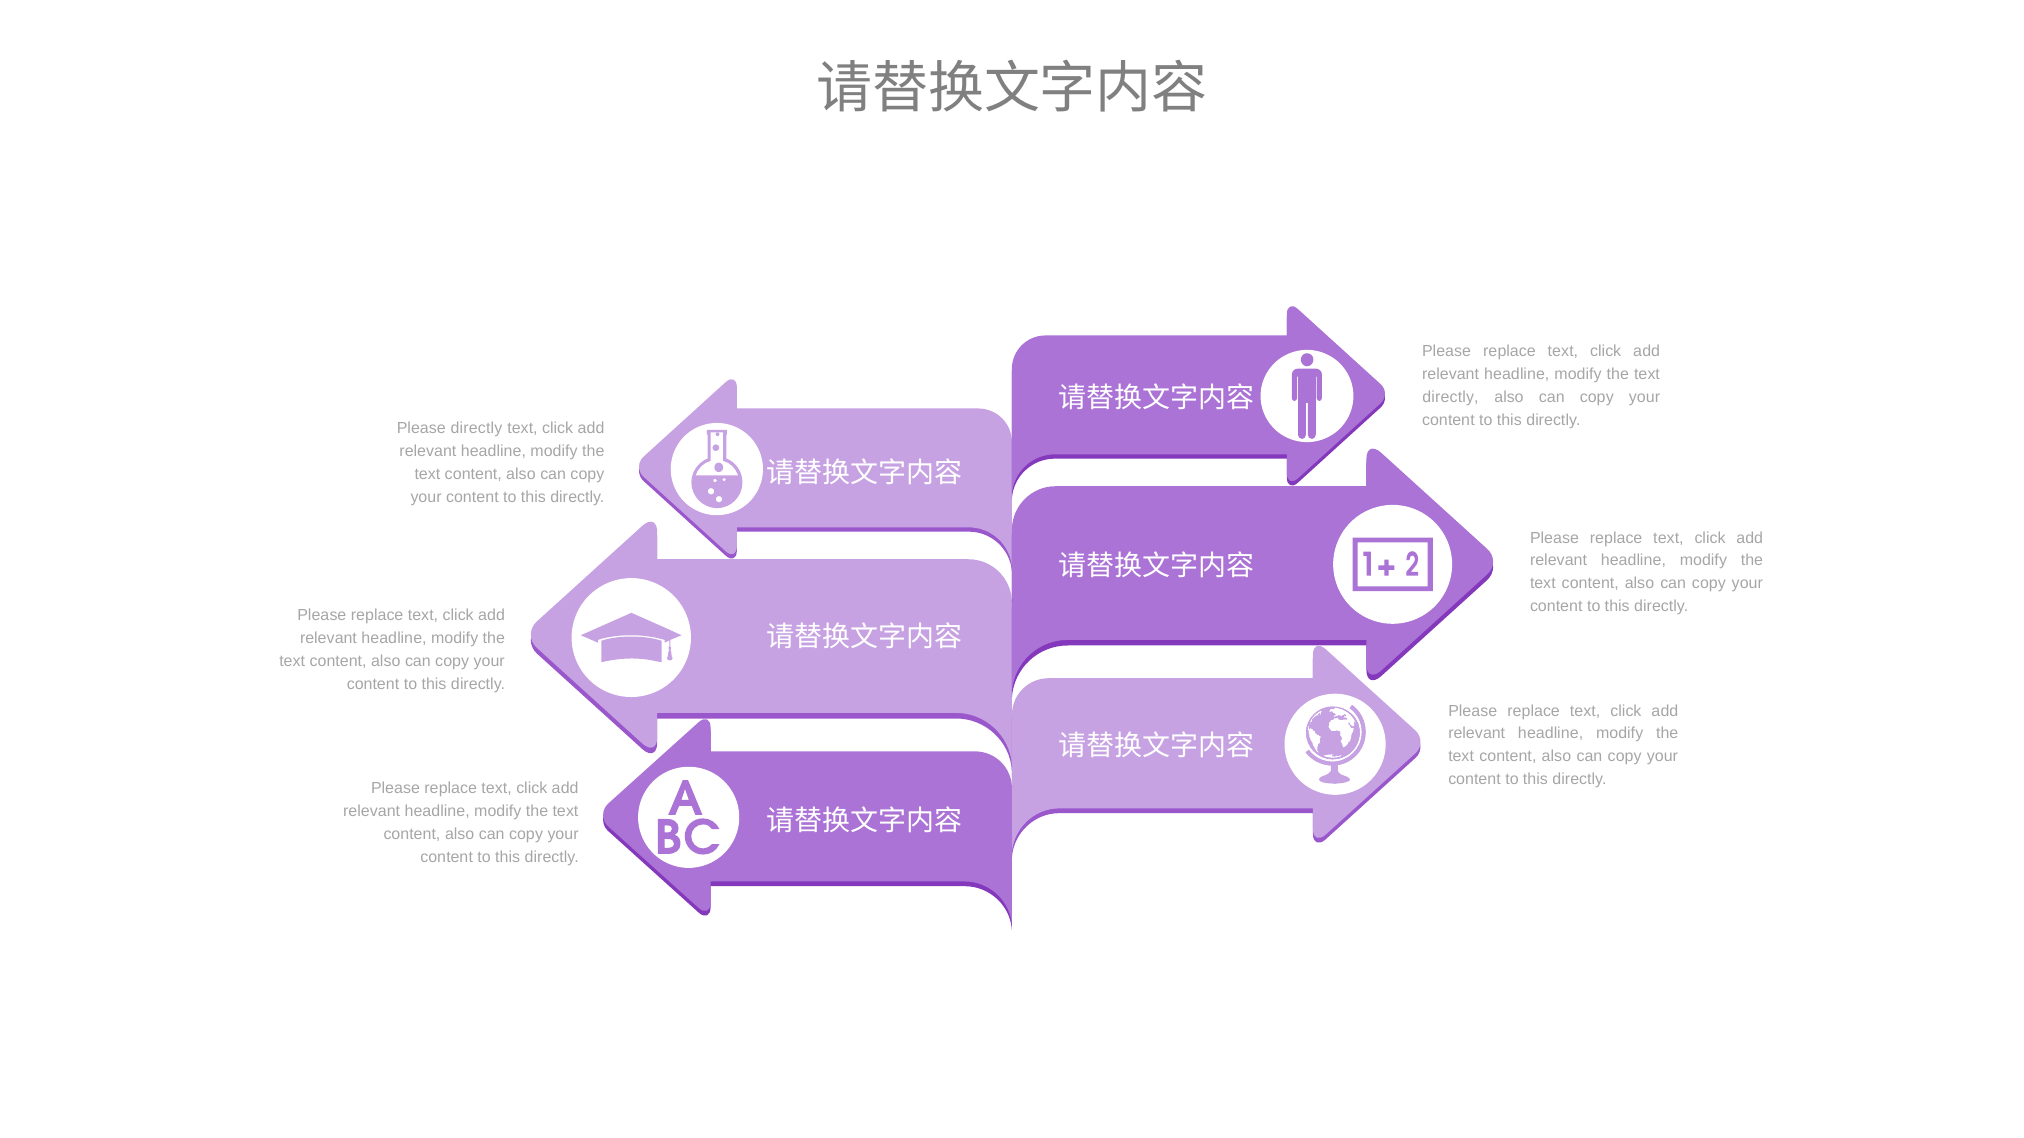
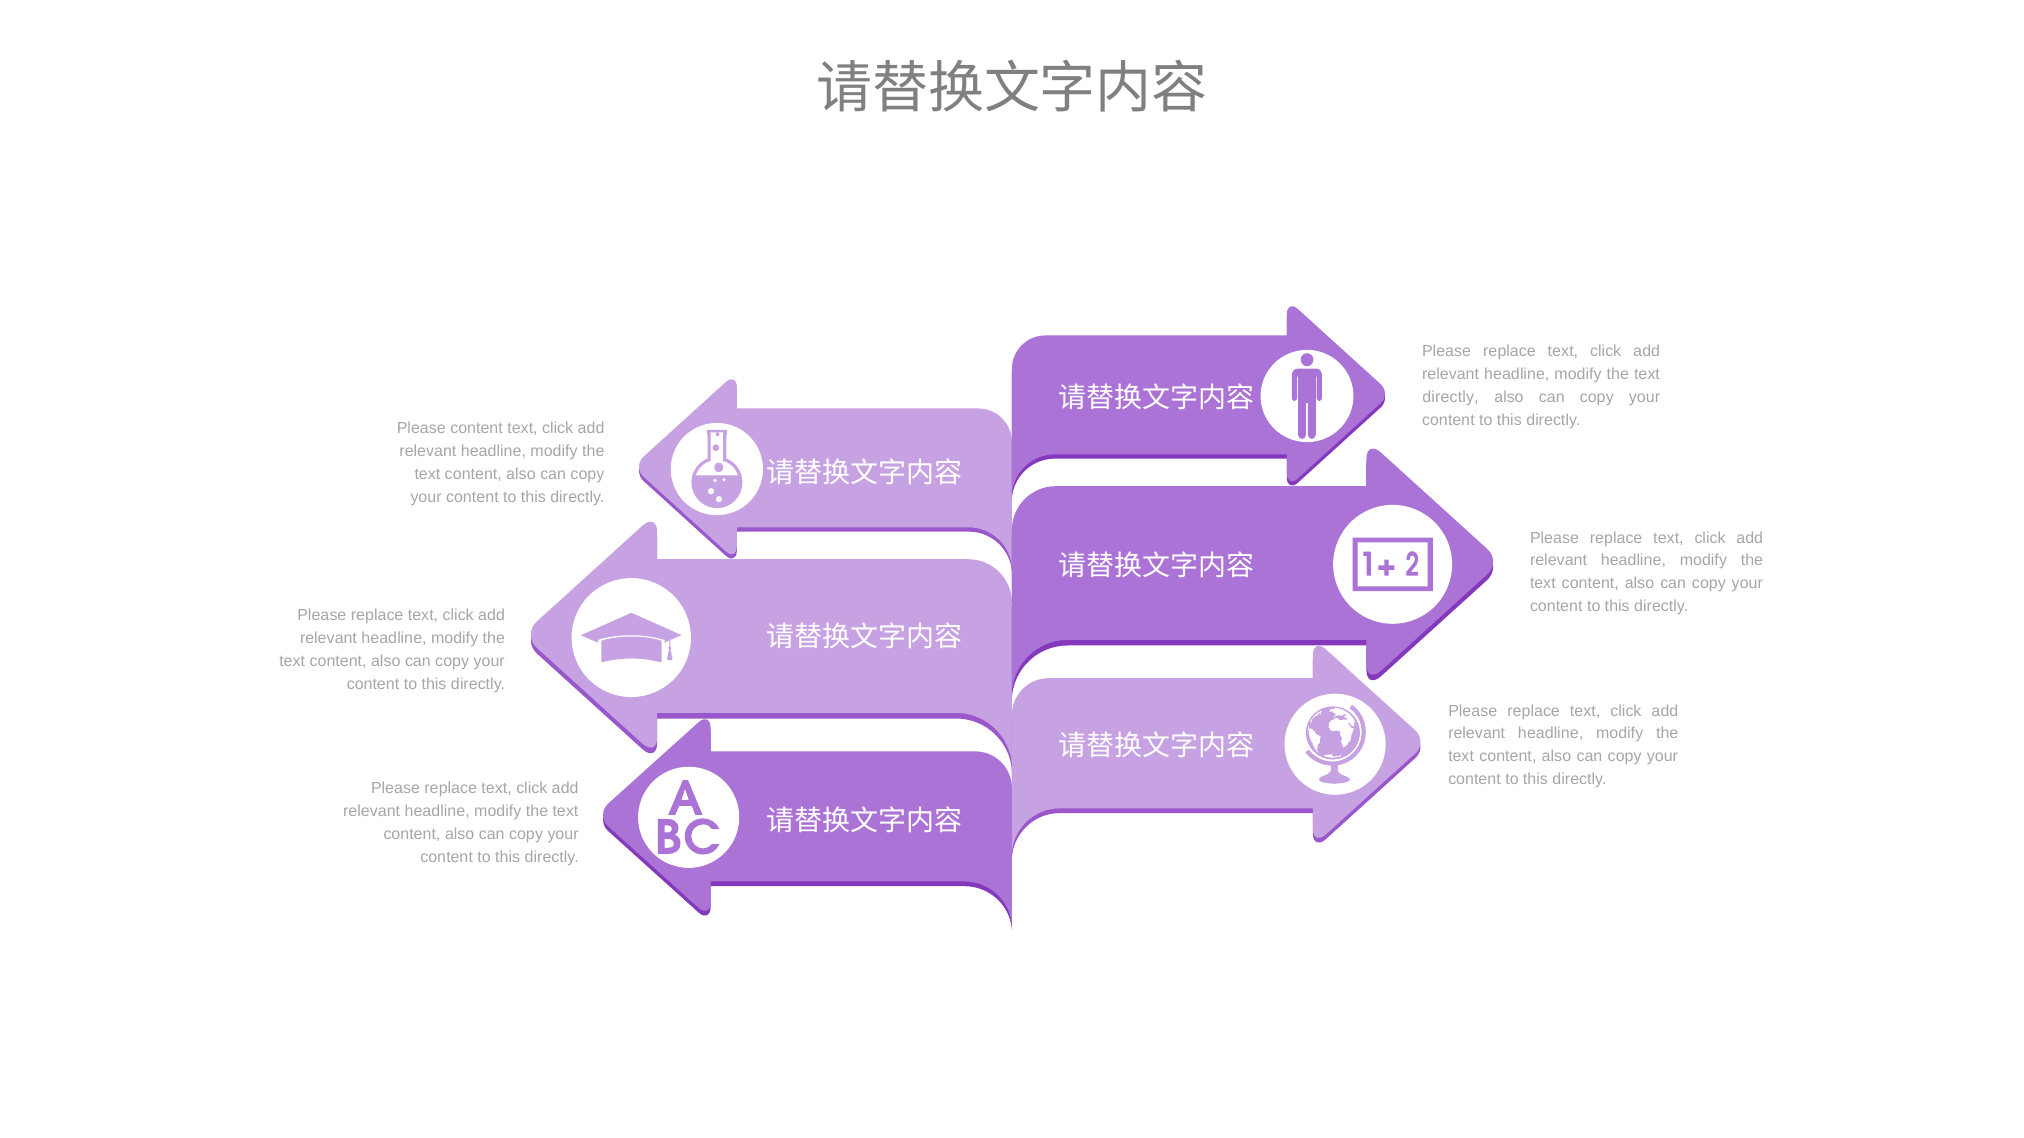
Please directly: directly -> content (477, 429)
